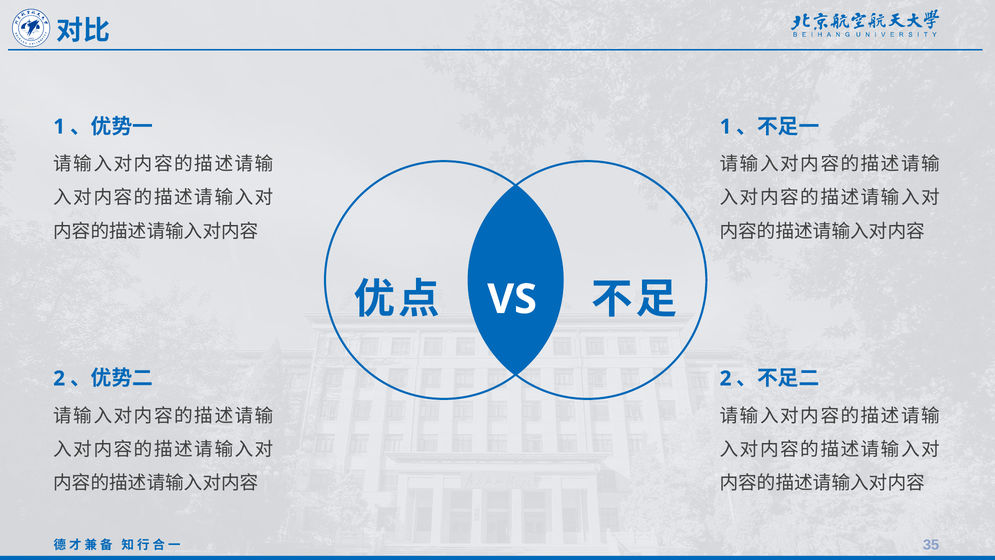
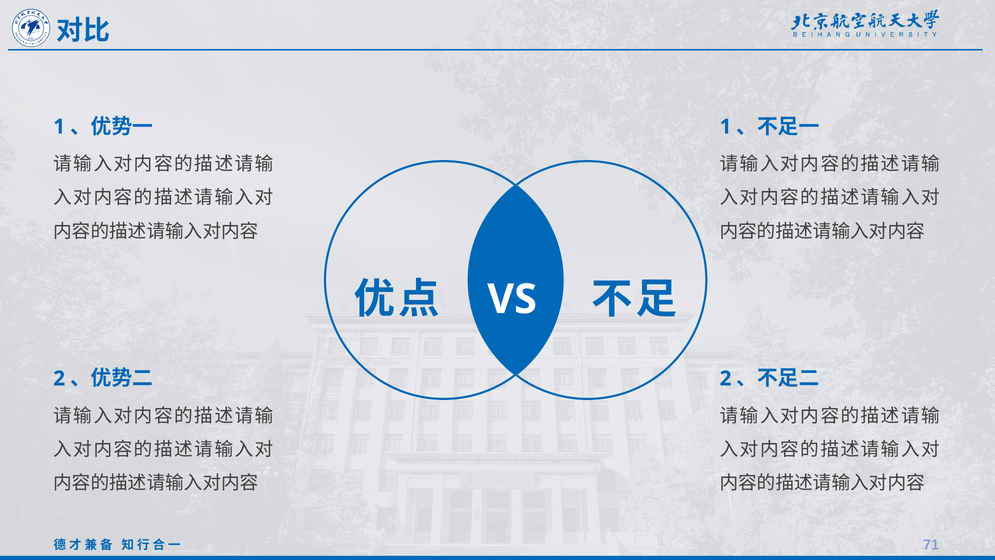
35: 35 -> 71 (931, 544)
